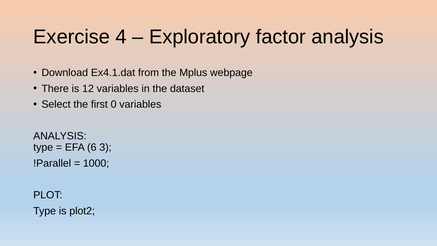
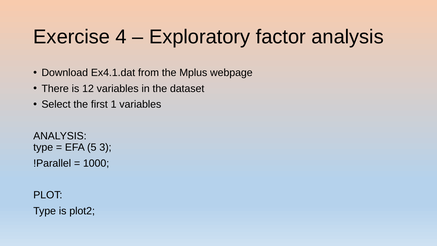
0: 0 -> 1 (114, 104)
6: 6 -> 5 (92, 147)
